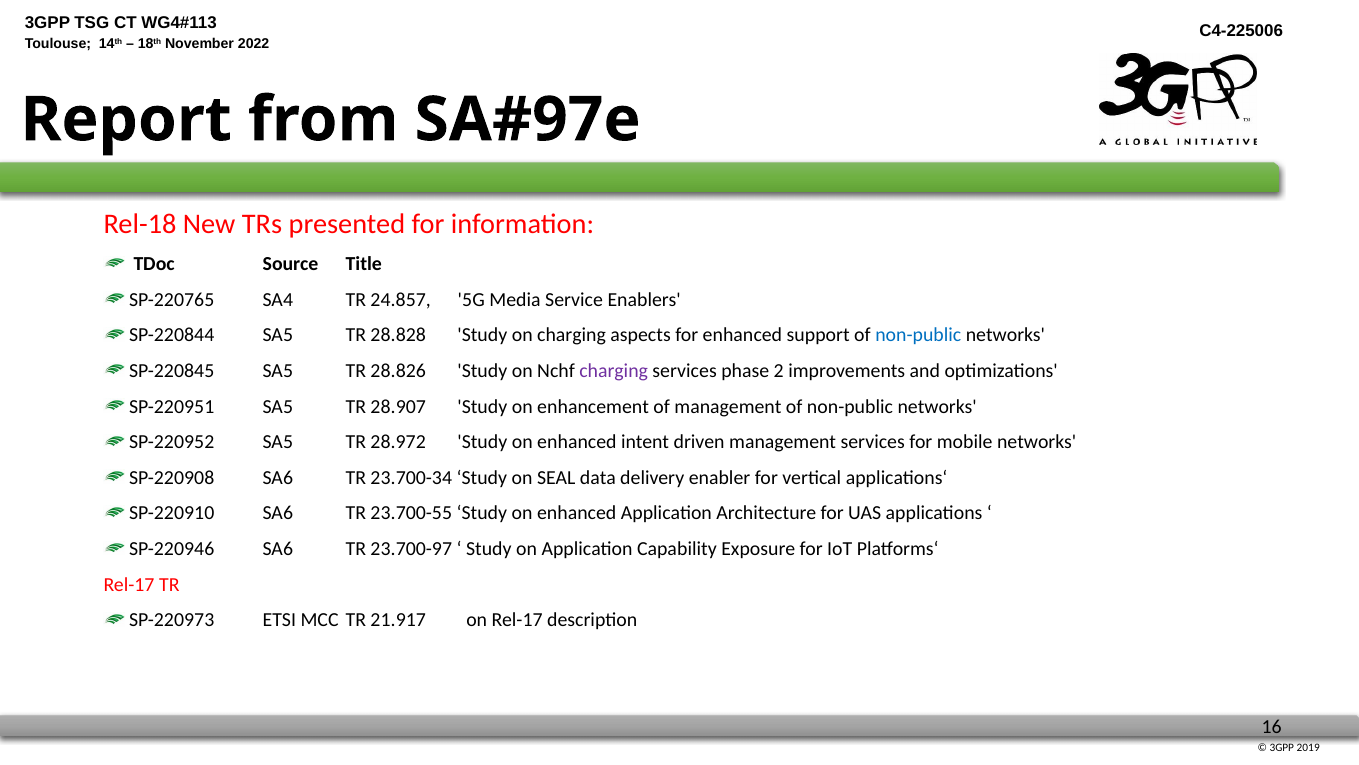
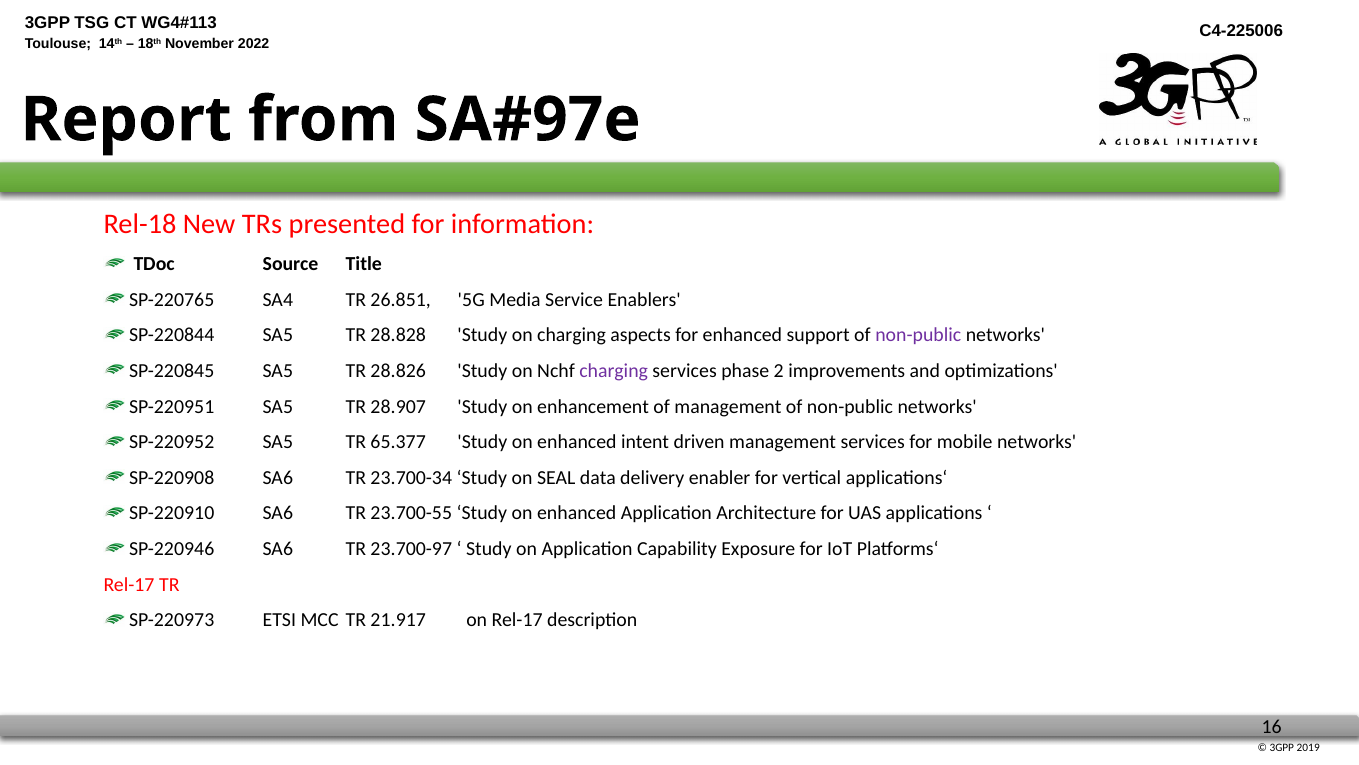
24.857: 24.857 -> 26.851 (401, 300)
non-public colour: blue -> purple (918, 335)
28.972: 28.972 -> 65.377 (398, 442)
